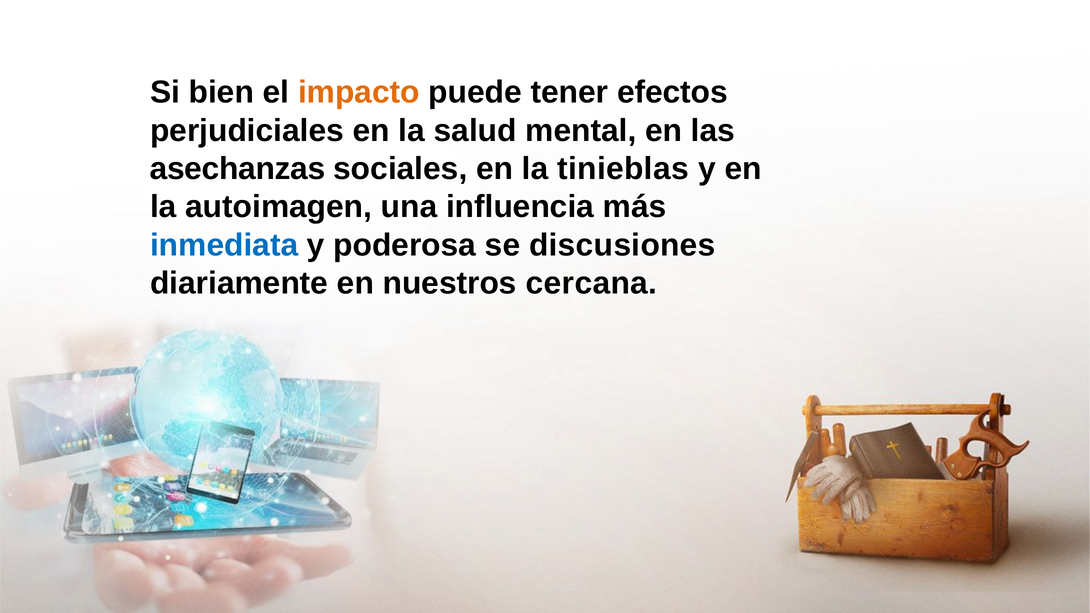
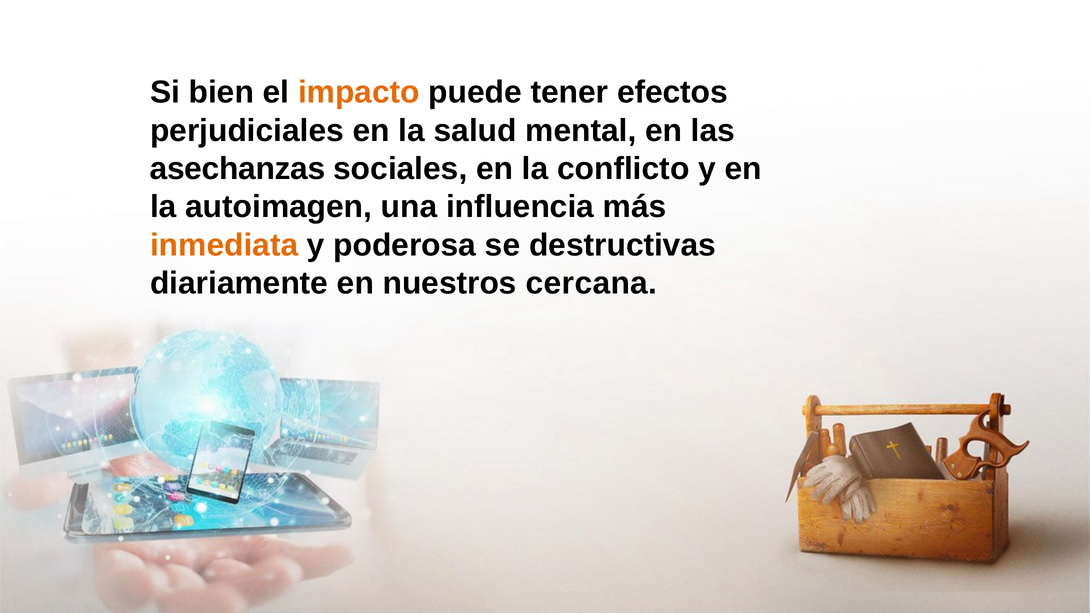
tinieblas: tinieblas -> conflicto (623, 169)
inmediata colour: blue -> orange (224, 245)
discusiones: discusiones -> destructivas (623, 245)
